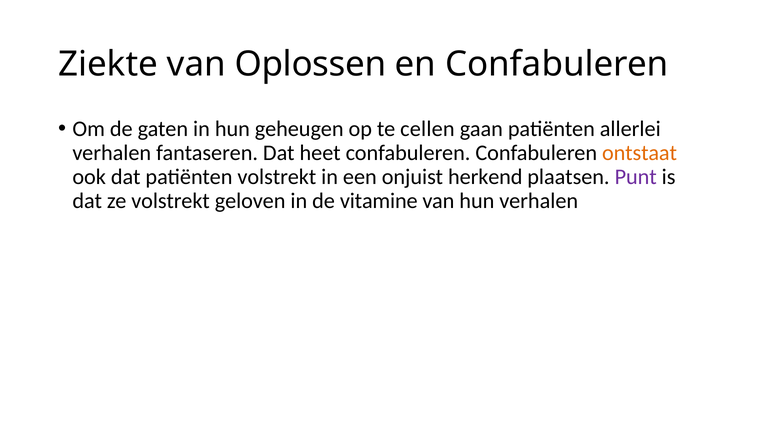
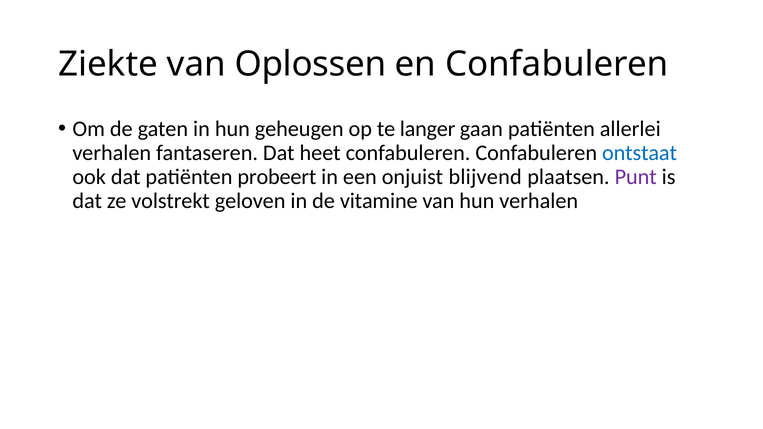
cellen: cellen -> langer (428, 129)
ontstaat colour: orange -> blue (640, 153)
patiënten volstrekt: volstrekt -> probeert (277, 177)
herkend: herkend -> blijvend (485, 177)
